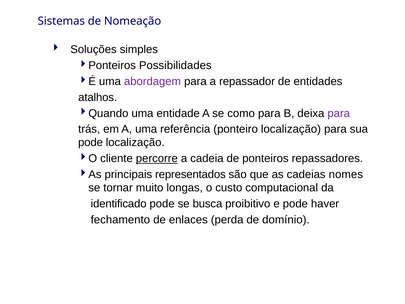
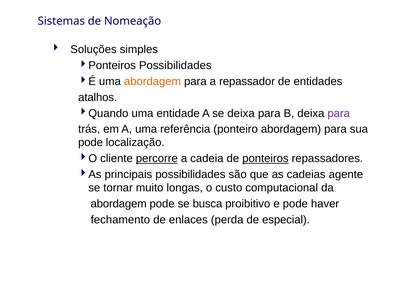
abordagem colour: purple -> orange (153, 81)
se como: como -> deixa (241, 113)
ponteiro localização: localização -> abordagem (291, 129)
ponteiros underline: none -> present (265, 158)
principais representados: representados -> possibilidades (190, 174)
nomes: nomes -> agente (346, 174)
identificado: identificado -> abordagem (119, 204)
domínio: domínio -> especial (286, 220)
